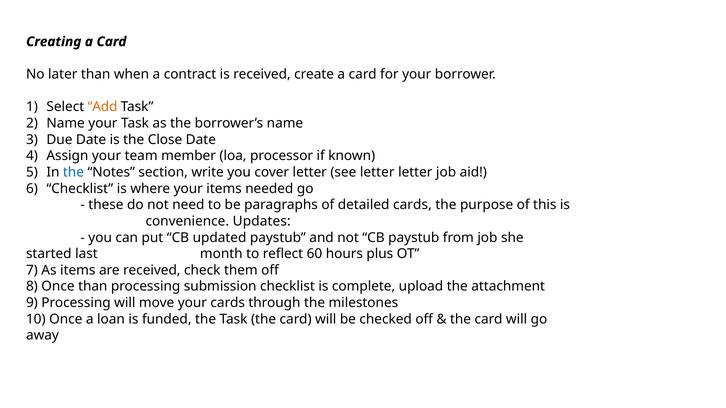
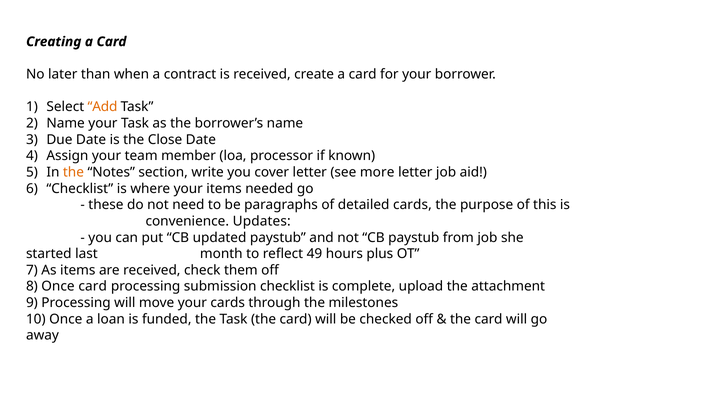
the colour: blue -> orange (73, 172)
see letter: letter -> more (377, 172)
60: 60 -> 49 (314, 254)
Once than: than -> card (93, 287)
